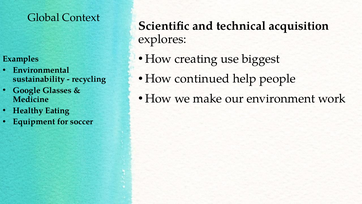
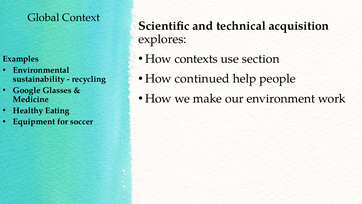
creating: creating -> contexts (196, 59)
biggest: biggest -> section (261, 59)
